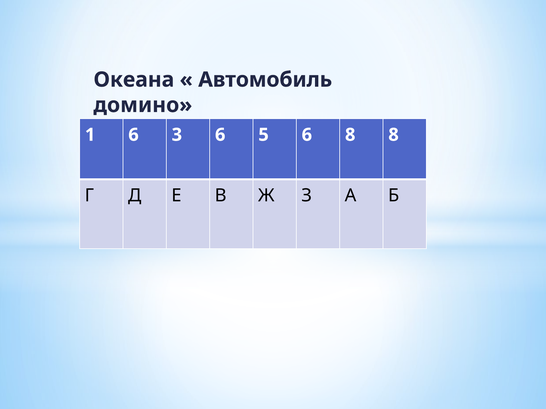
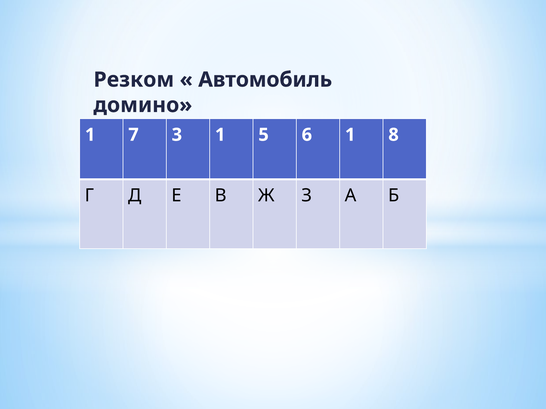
Океана: Океана -> Резком (134, 80)
1 6: 6 -> 7 (134, 135)
3 6: 6 -> 1 (220, 135)
6 8: 8 -> 1 (350, 135)
